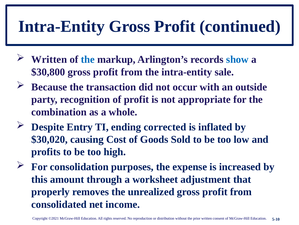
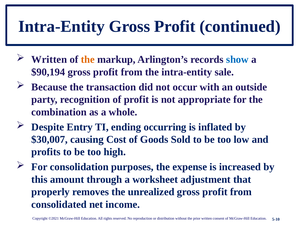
the colour: blue -> orange (88, 59)
$30,800: $30,800 -> $90,194 (48, 72)
corrected: corrected -> occurring (165, 127)
$30,020: $30,020 -> $30,007 (50, 139)
